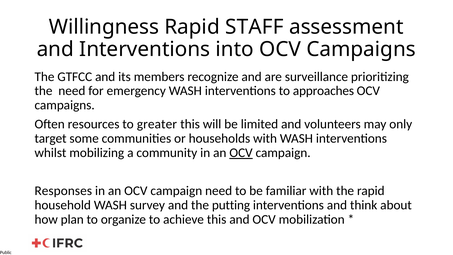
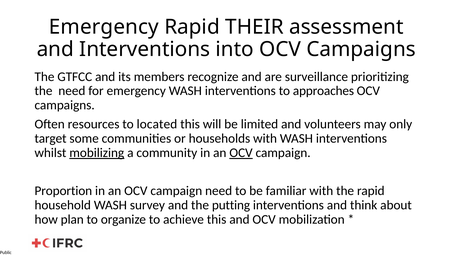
Willingness: Willingness -> Emergency (104, 27)
STAFF: STAFF -> THEIR (254, 27)
greater: greater -> located (157, 124)
mobilizing underline: none -> present (97, 153)
Responses: Responses -> Proportion (63, 191)
